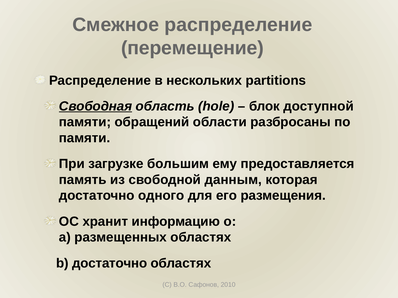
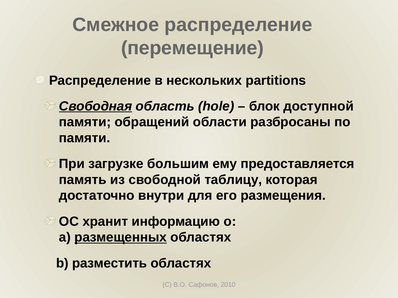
данным: данным -> таблицу (233, 180)
одного: одного -> внутри (161, 196)
размещенных underline: none -> present (121, 238)
b достаточно: достаточно -> разместить (110, 264)
